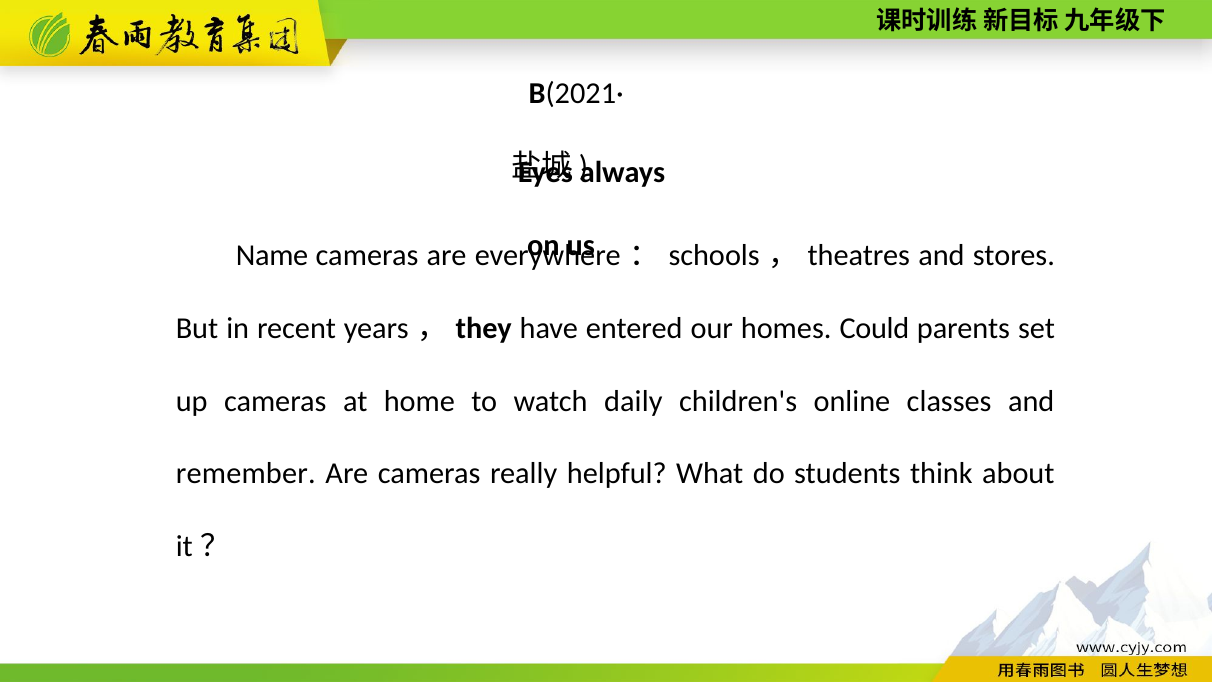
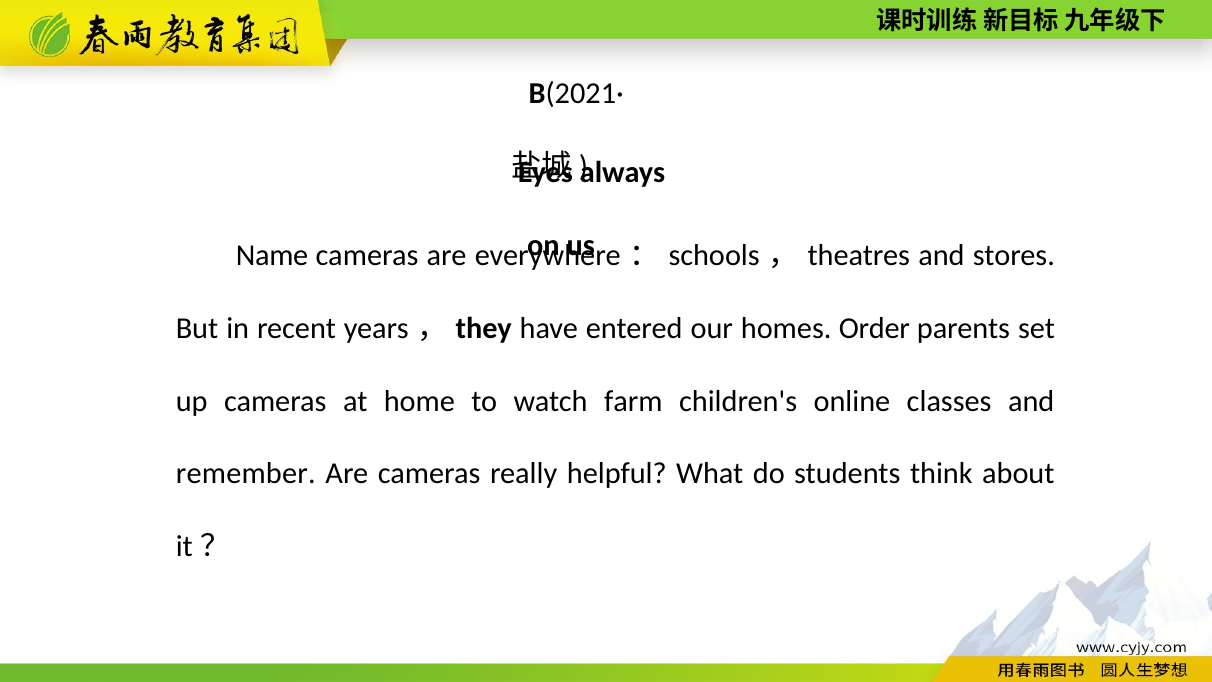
Could: Could -> Order (874, 328)
daily: daily -> farm (633, 401)
